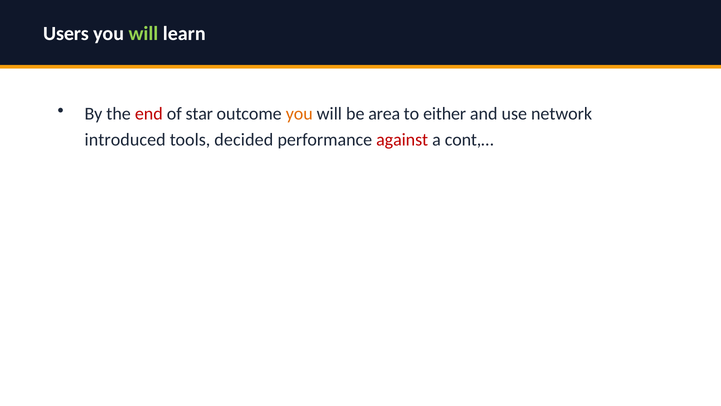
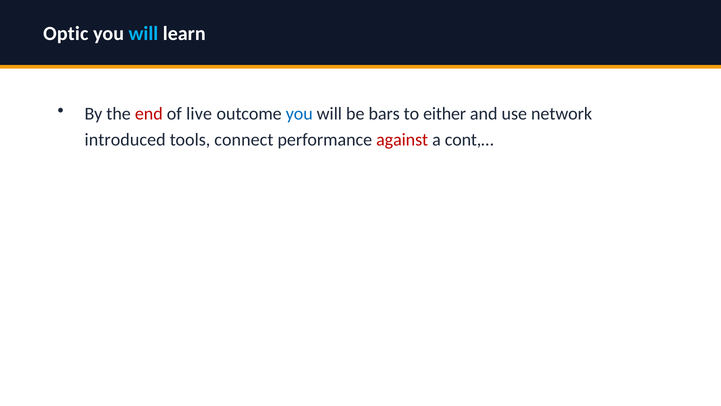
Users: Users -> Optic (66, 34)
will colour: light green -> light blue (143, 34)
star: star -> live (199, 114)
you colour: orange -> blue (299, 114)
area: area -> bars (384, 114)
decided: decided -> connect (244, 140)
